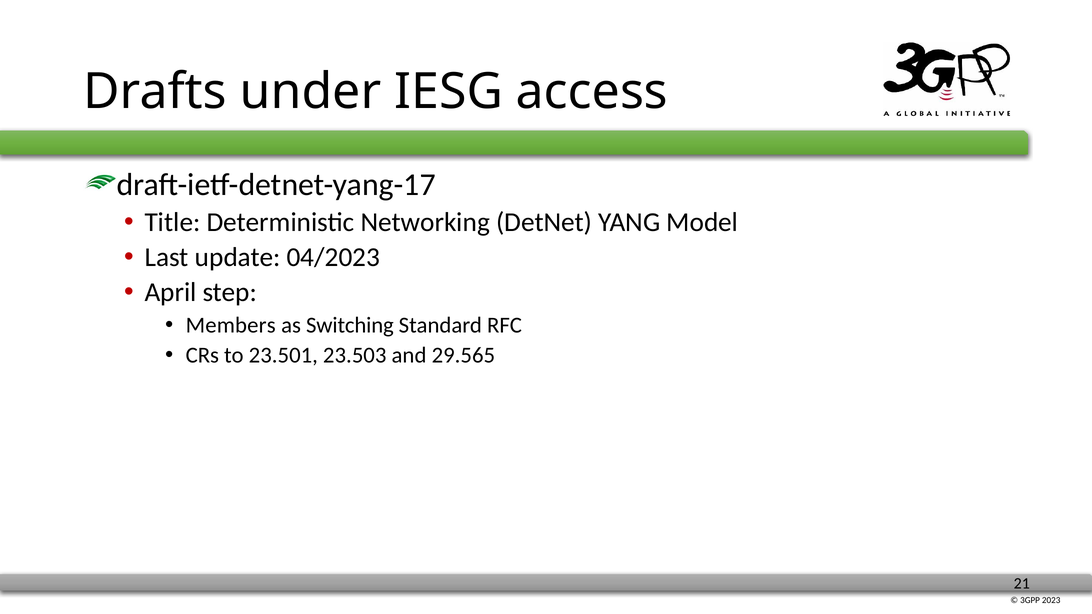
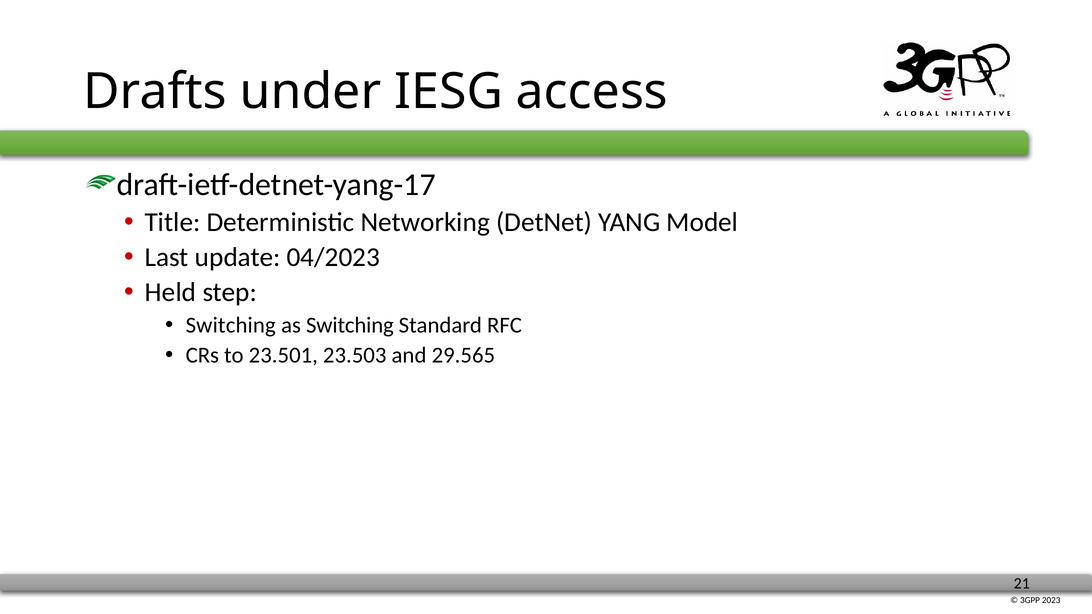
April: April -> Held (170, 293)
Members: Members -> Switching (231, 325)
